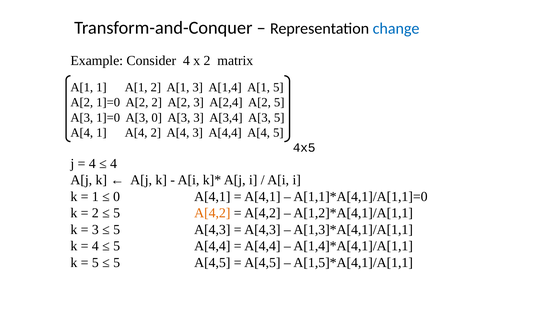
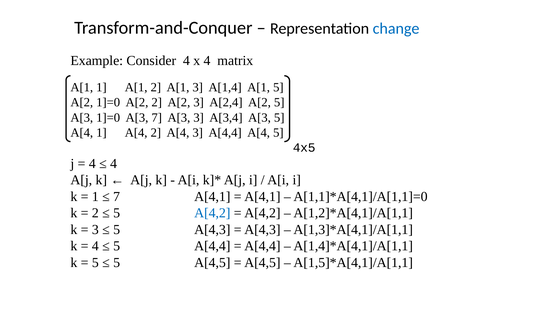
x 2: 2 -> 4 (207, 61)
A[3 0: 0 -> 7 (157, 118)
0: 0 -> 7 (117, 197)
A[4,2 colour: orange -> blue (212, 213)
